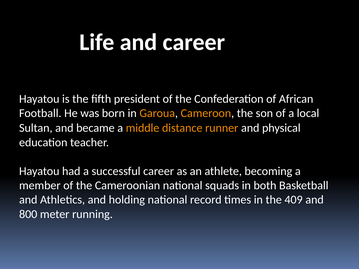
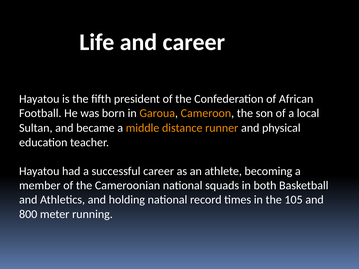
409: 409 -> 105 (294, 200)
